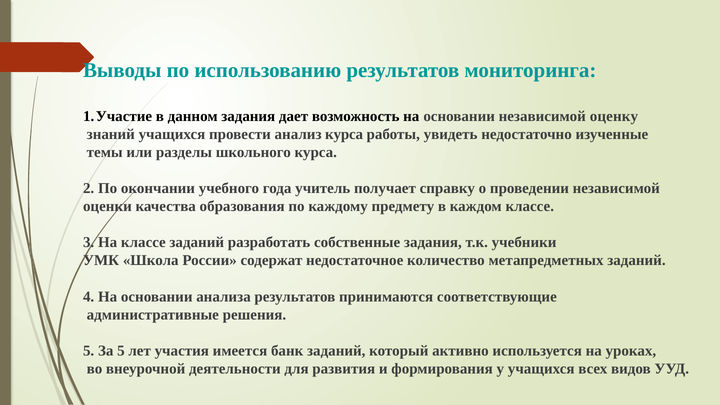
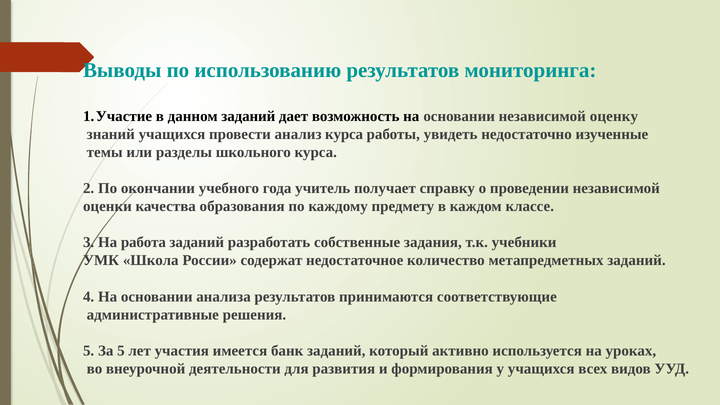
данном задания: задания -> заданий (248, 116)
На классе: классе -> работа (143, 243)
